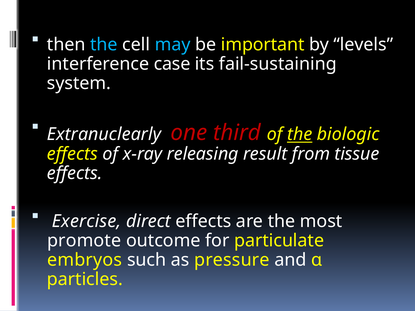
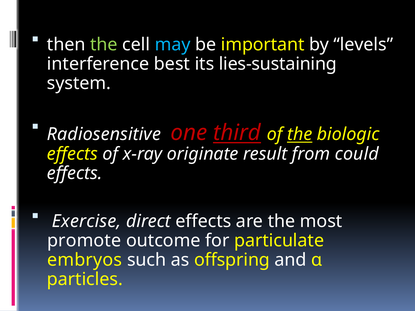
the colour: light blue -> light green (104, 45)
case: case -> best (172, 64)
fail-sustaining: fail-sustaining -> lies-sustaining (278, 64)
Extranuclearly: Extranuclearly -> Radiosensitive (104, 134)
third underline: none -> present (237, 133)
releasing: releasing -> originate (203, 154)
tissue: tissue -> could (357, 154)
pressure: pressure -> offspring (232, 260)
